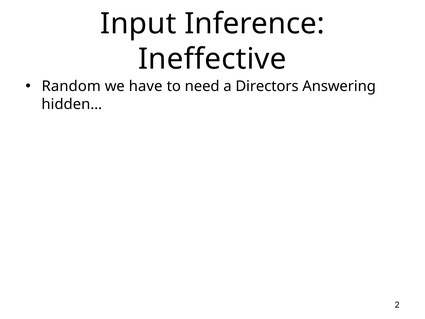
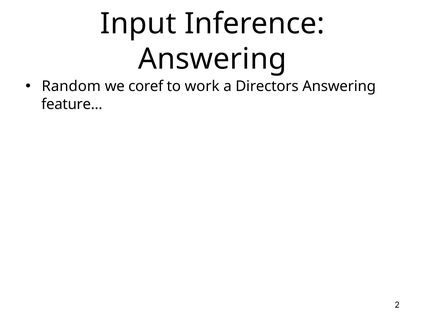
Ineffective: Ineffective -> Answering (212, 59)
have: have -> coref (146, 86)
need: need -> work (202, 86)
hidden…: hidden… -> feature… (72, 104)
